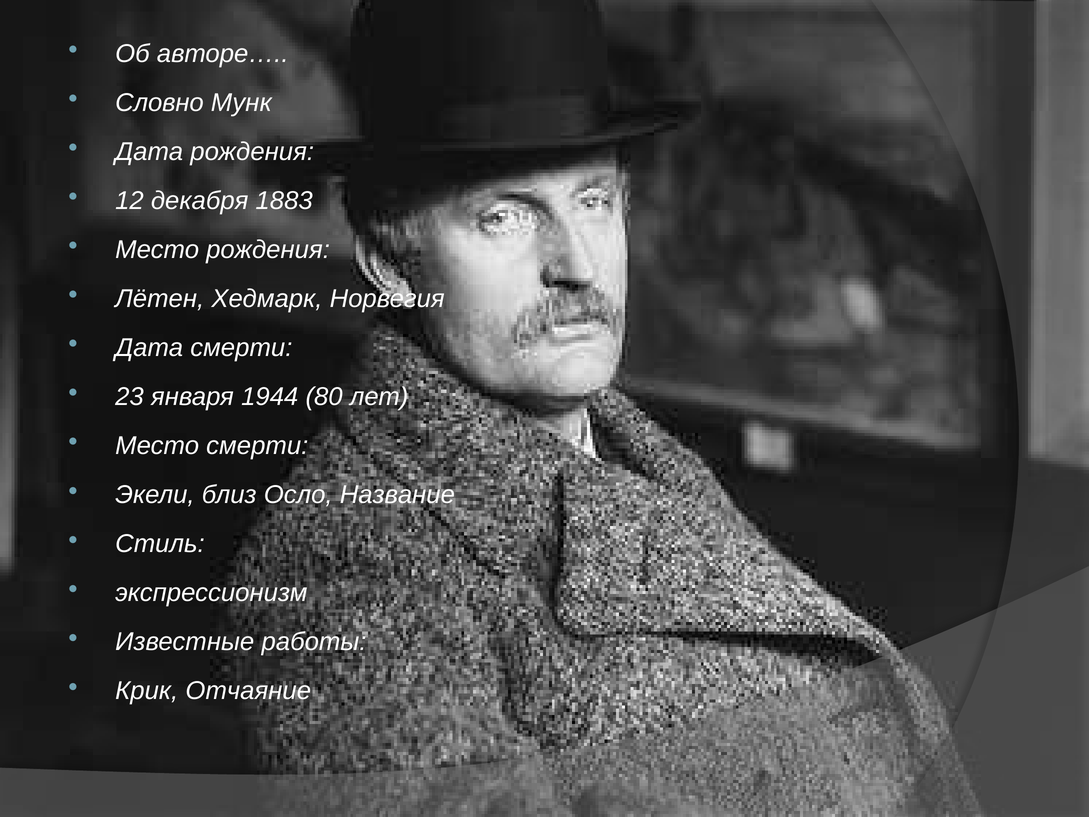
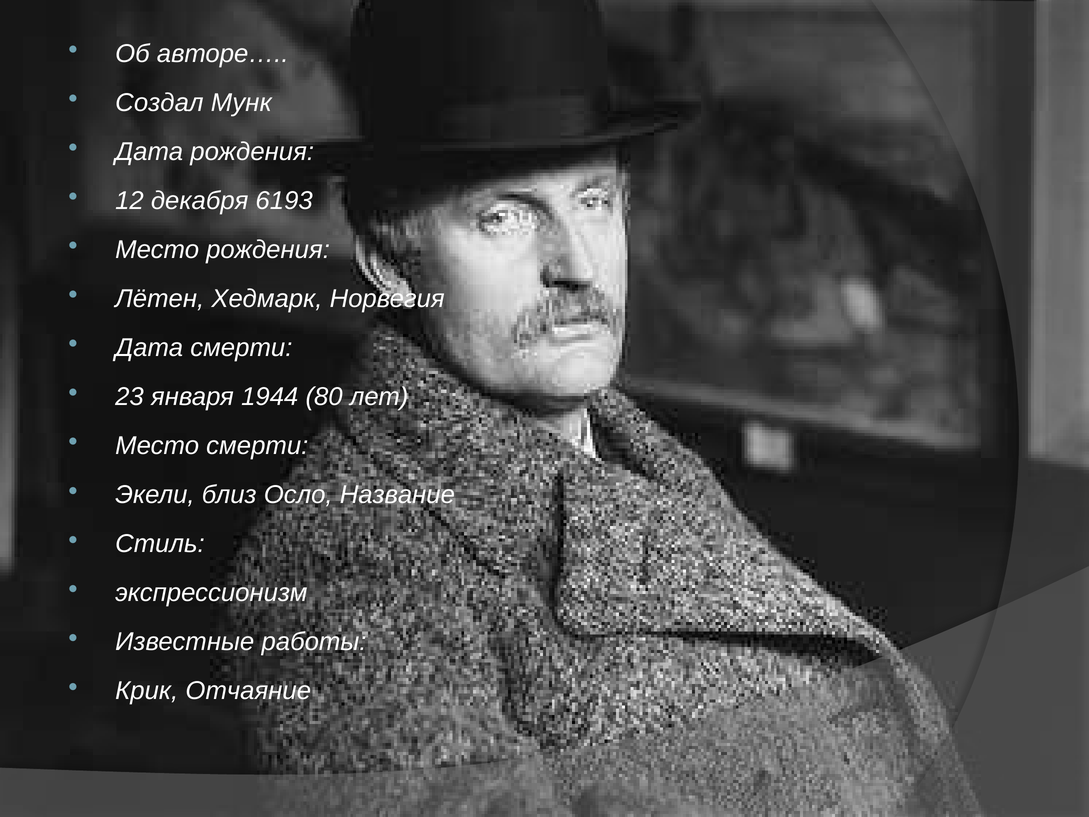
Словно: Словно -> Создал (159, 103)
1883: 1883 -> 6193 (284, 201)
